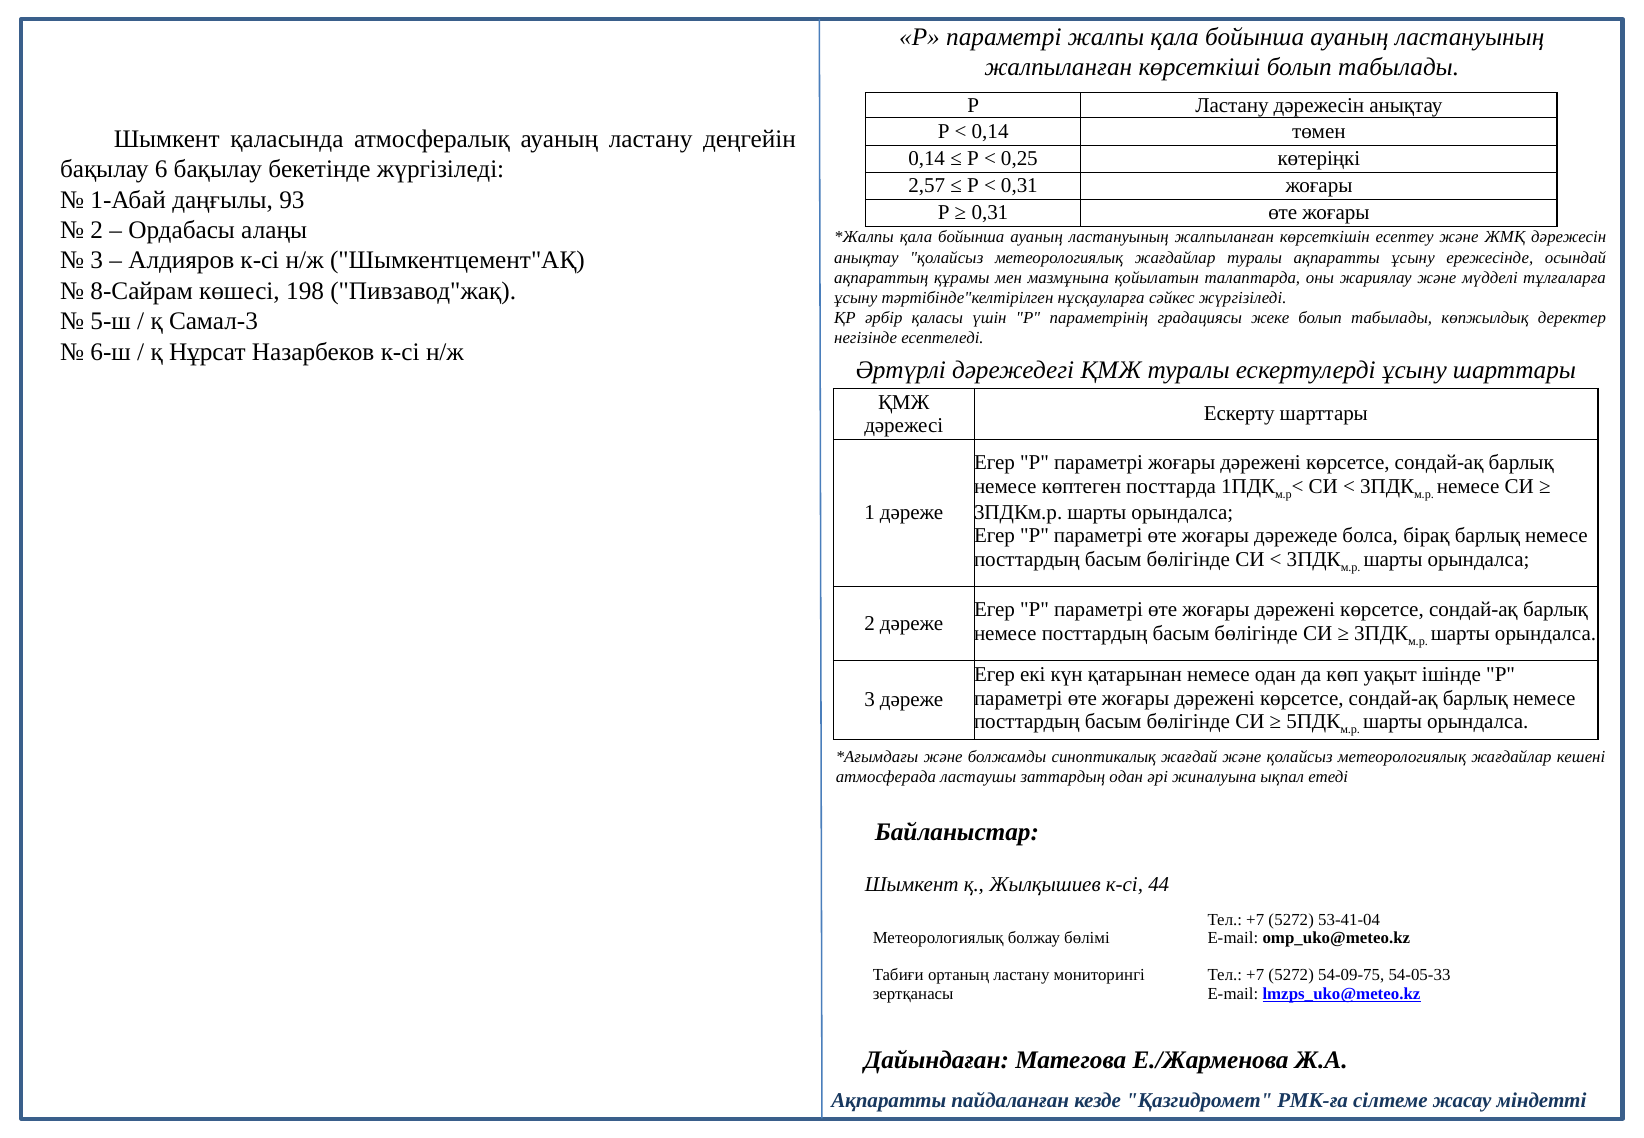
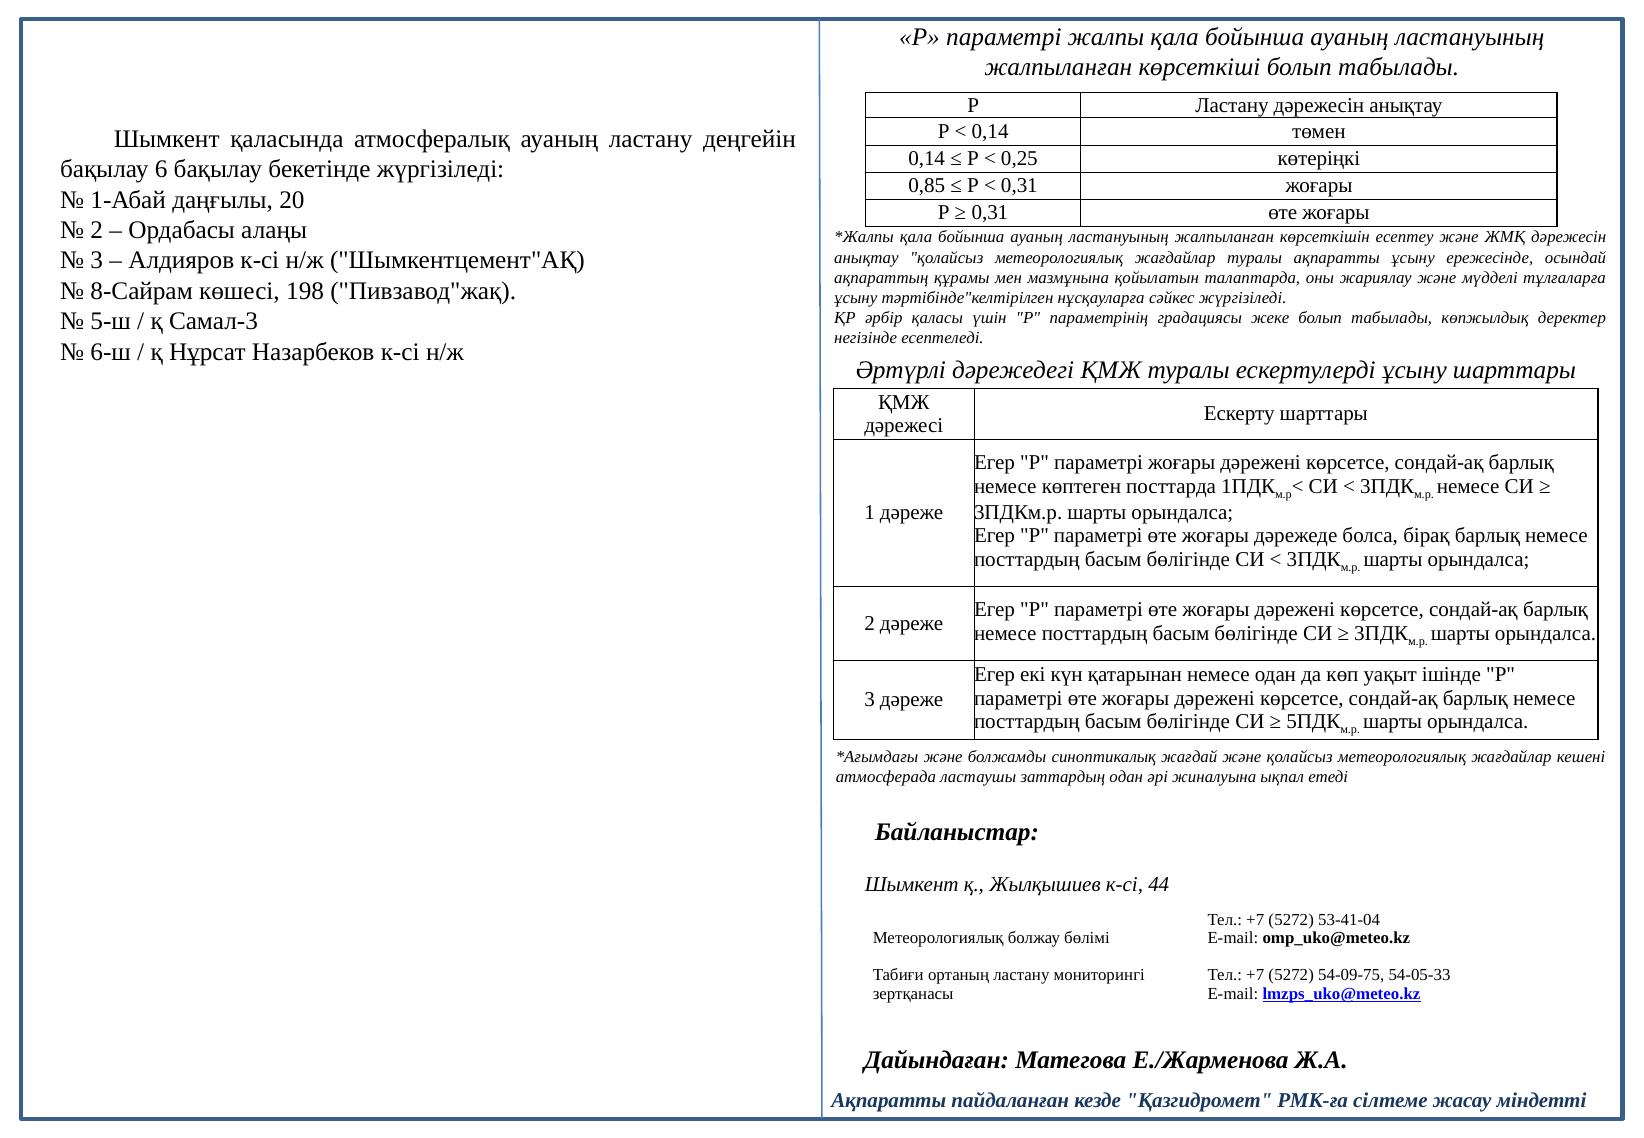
2,57: 2,57 -> 0,85 (927, 186)
93: 93 -> 20 (292, 200)
